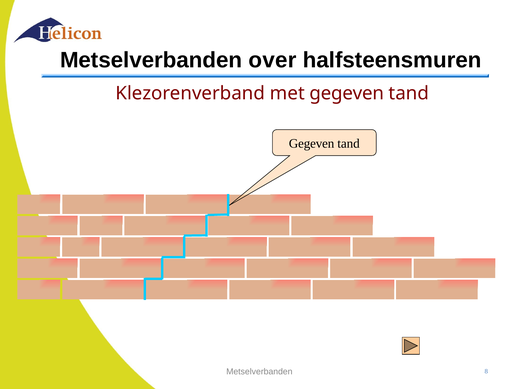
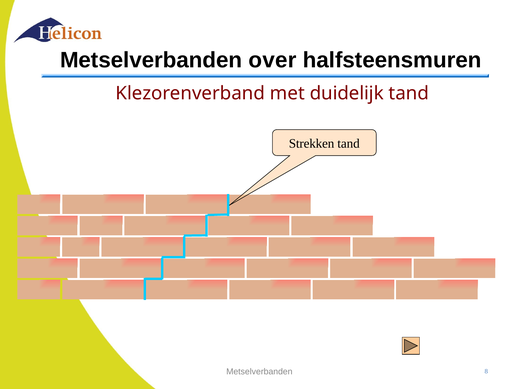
met gegeven: gegeven -> duidelijk (347, 93)
Gegeven: Gegeven -> Strekken (312, 144)
